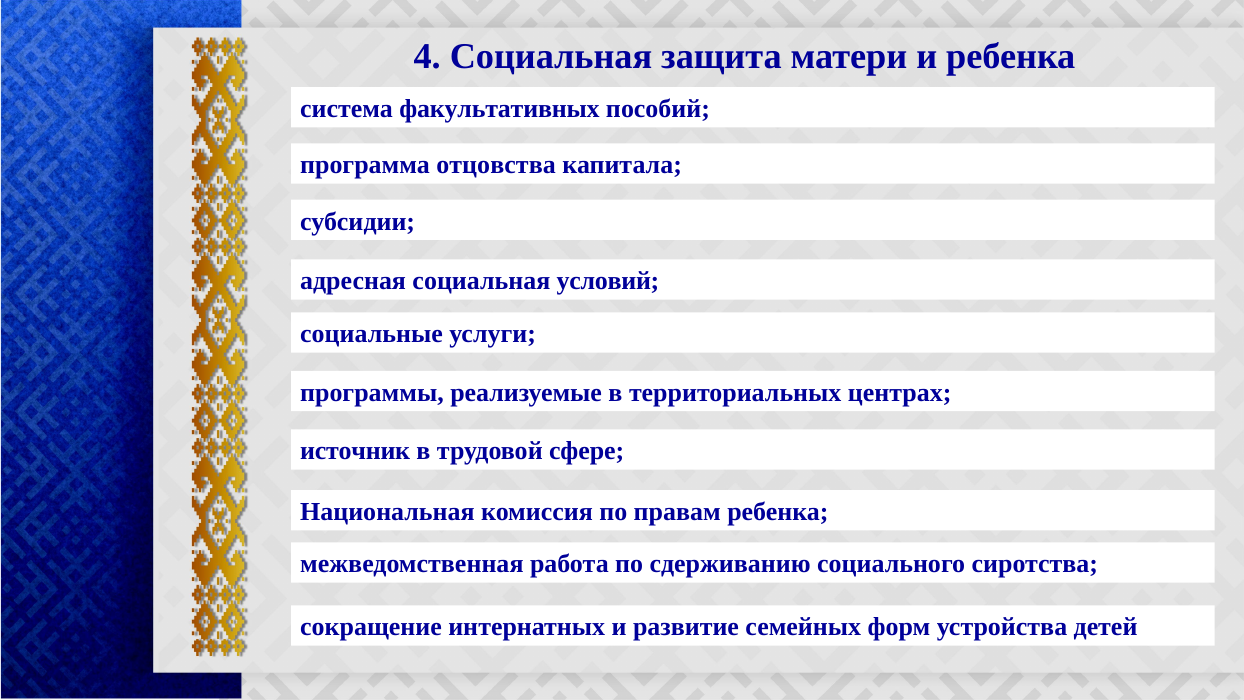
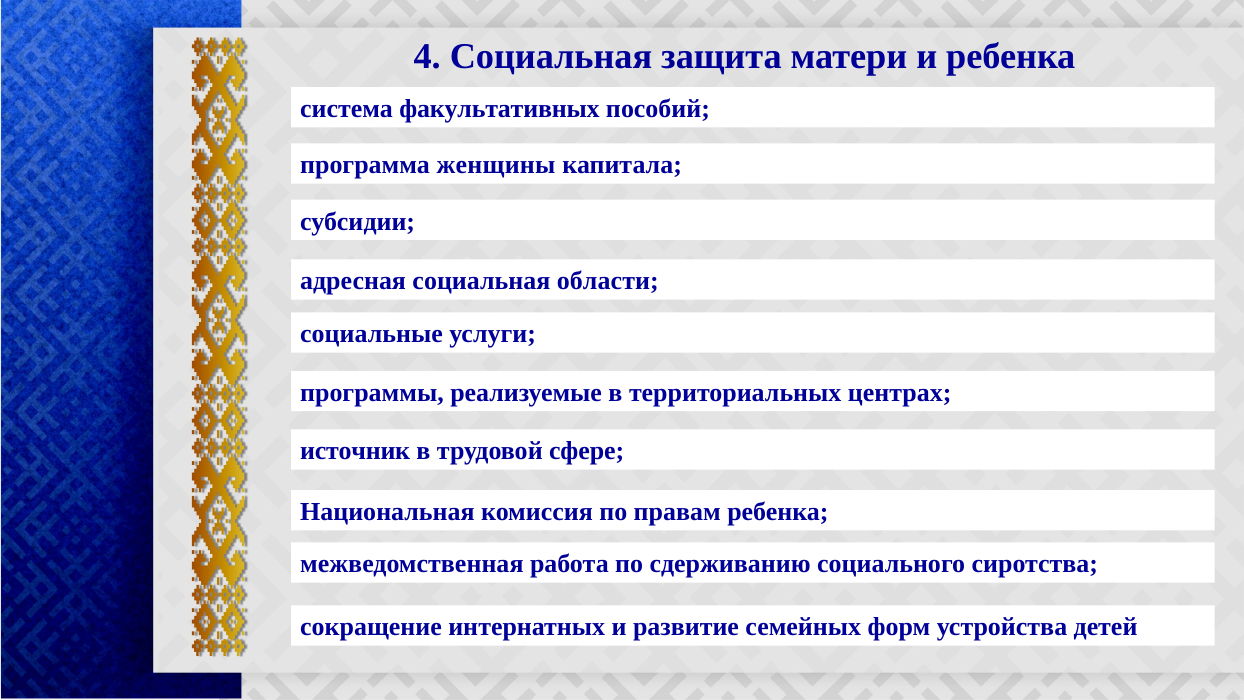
отцовства: отцовства -> женщины (496, 165)
условий: условий -> области (608, 281)
